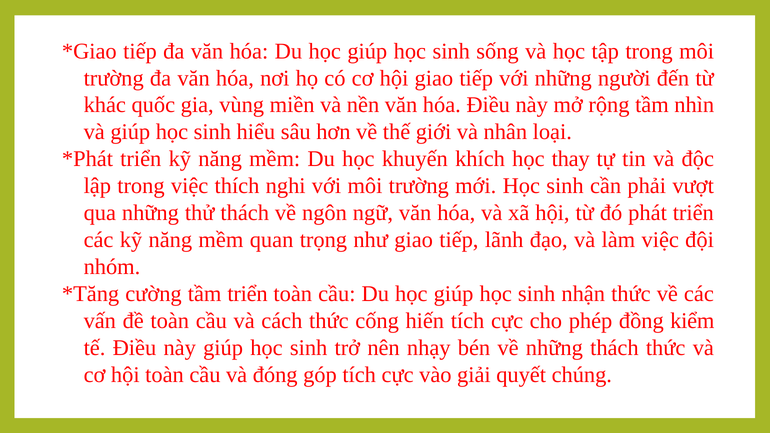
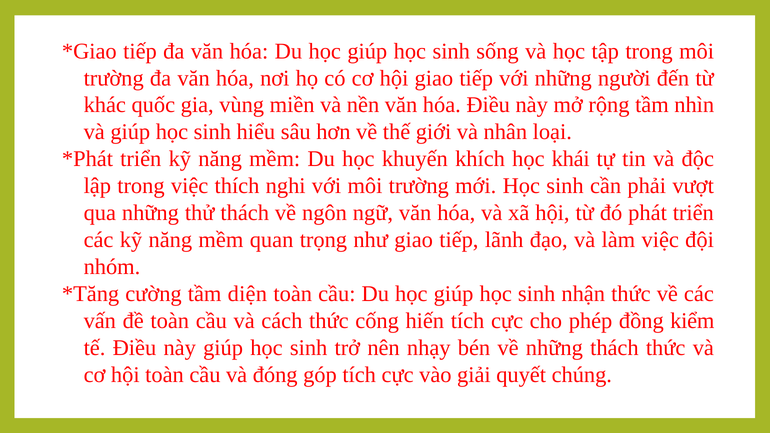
thay: thay -> khái (571, 159)
tầm triển: triển -> diện (247, 294)
